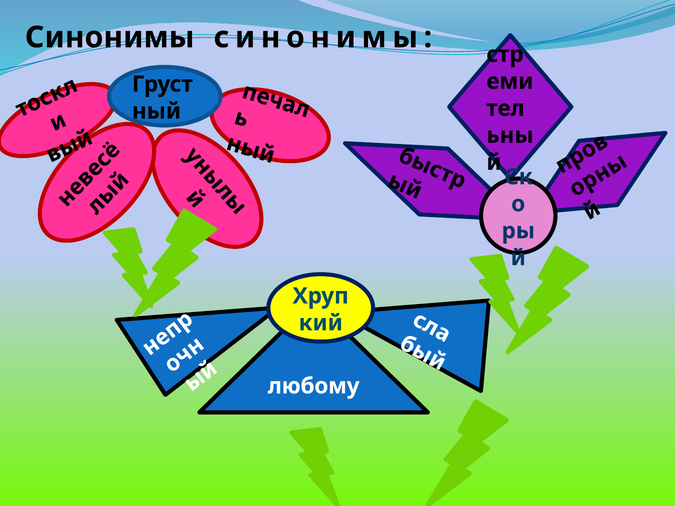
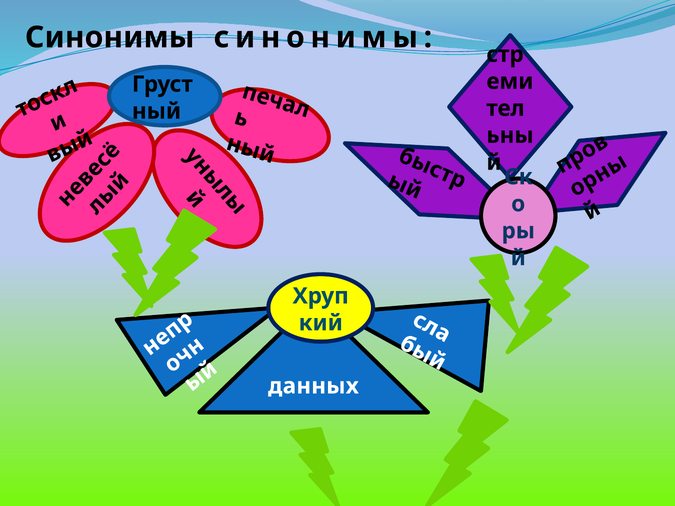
любому: любому -> данных (313, 386)
